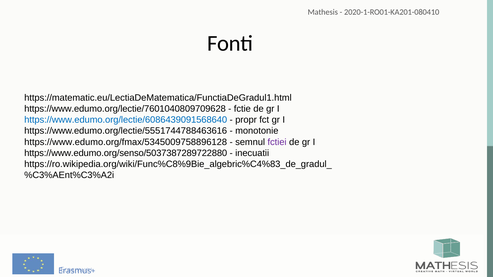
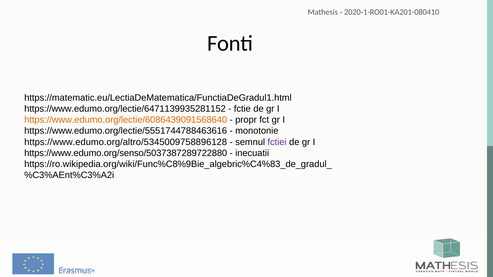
https://www.edumo.org/lectie/7601040809709628: https://www.edumo.org/lectie/7601040809709628 -> https://www.edumo.org/lectie/6471139935281152 (125, 109)
https://www.edumo.org/lectie/6086439091568640 colour: blue -> orange (126, 120)
https://www.edumo.org/fmax/5345009758896128: https://www.edumo.org/fmax/5345009758896128 -> https://www.edumo.org/altro/5345009758896128 (126, 142)
